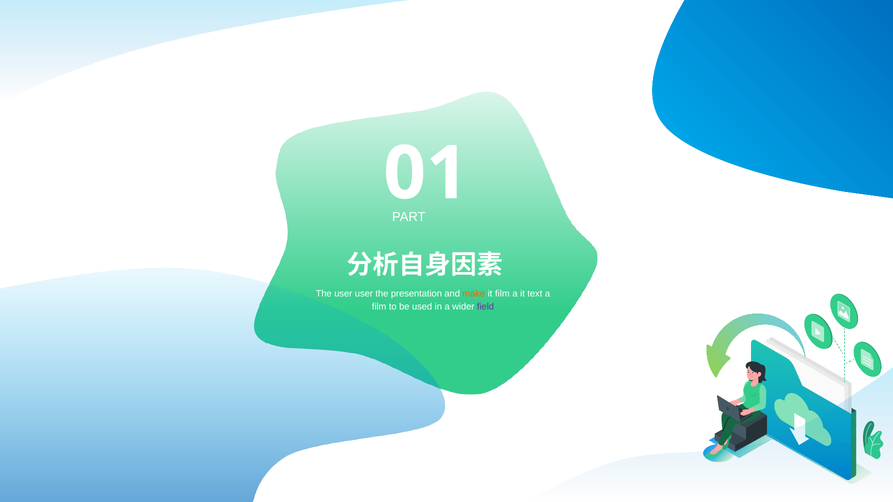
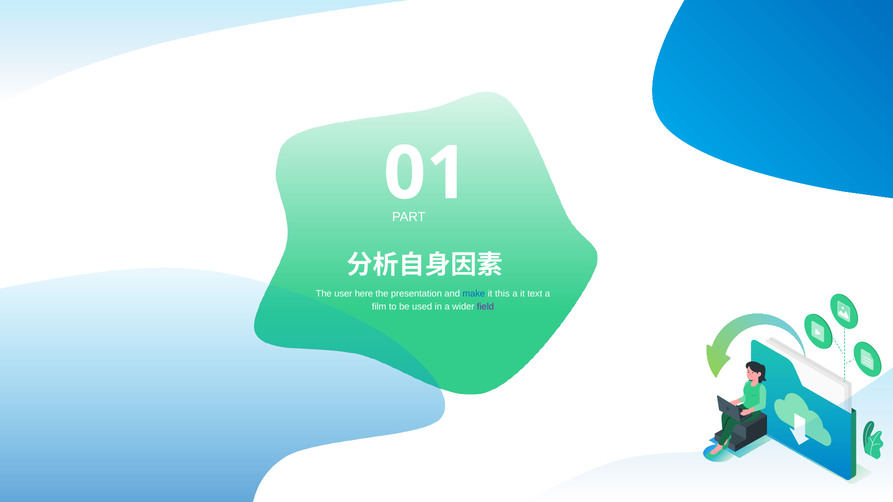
user user: user -> here (364, 294)
make colour: orange -> blue (474, 294)
it film: film -> this (502, 294)
